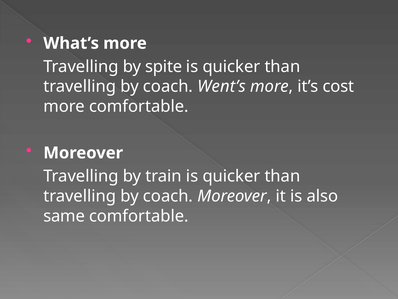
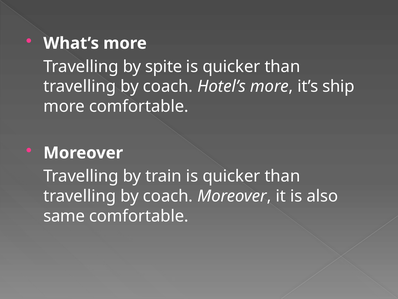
Went’s: Went’s -> Hotel’s (222, 86)
cost: cost -> ship (338, 86)
